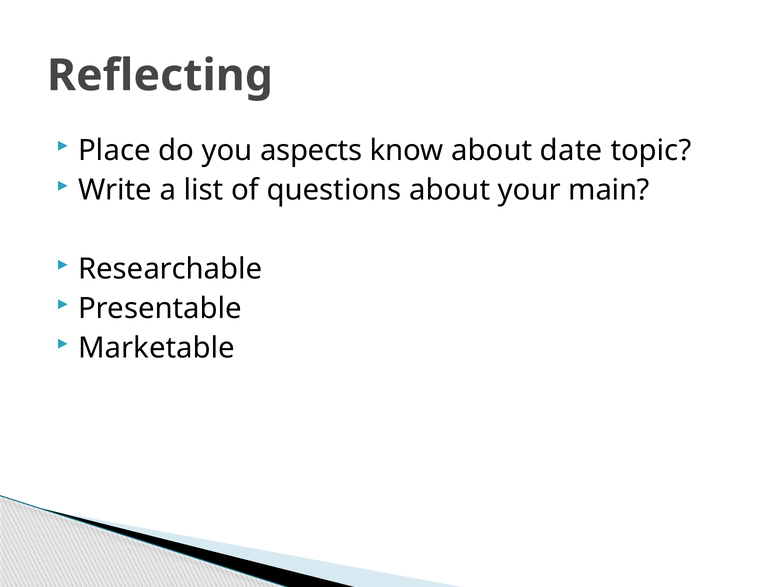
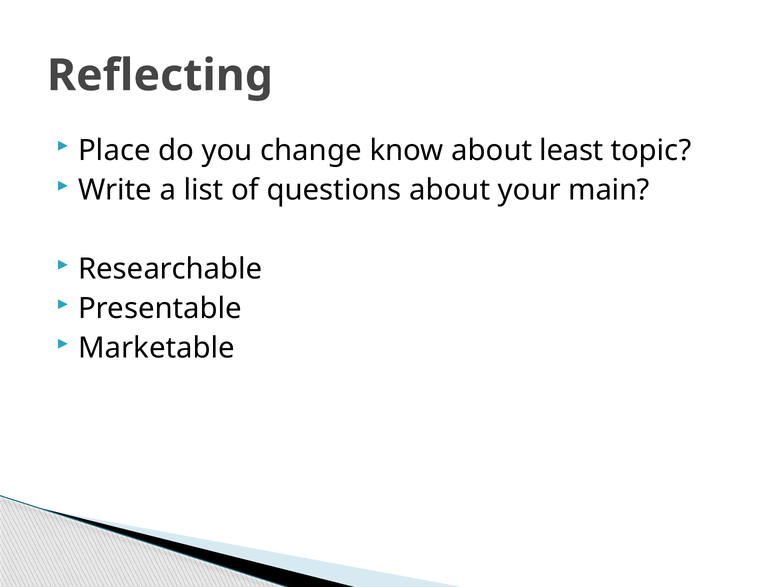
aspects: aspects -> change (311, 150)
date: date -> least (571, 150)
